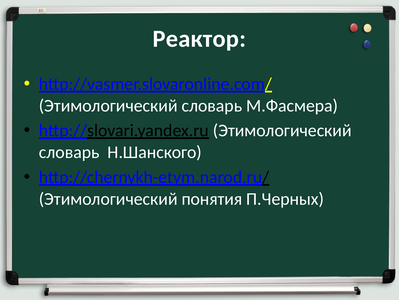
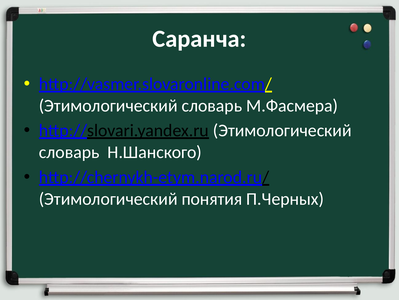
Реактор: Реактор -> Саранча (199, 39)
